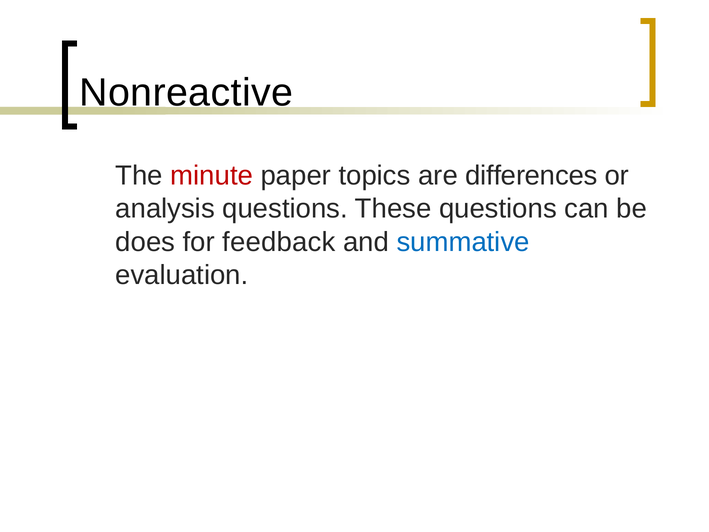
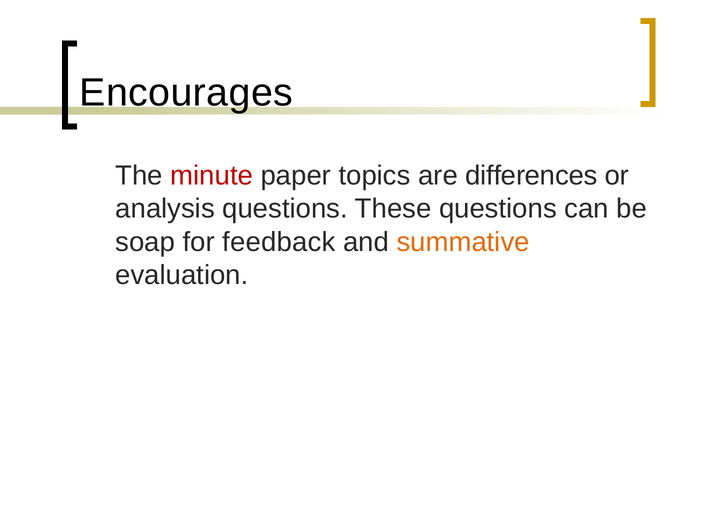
Nonreactive: Nonreactive -> Encourages (186, 93)
does: does -> soap (145, 242)
summative colour: blue -> orange (463, 242)
